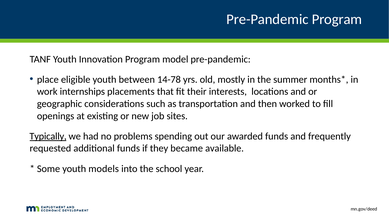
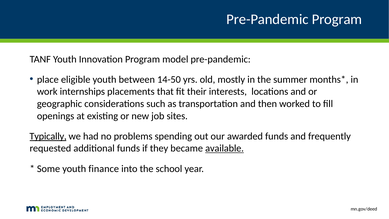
14-78: 14-78 -> 14-50 (169, 79)
available underline: none -> present (225, 148)
models: models -> finance (104, 169)
